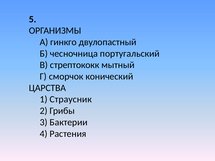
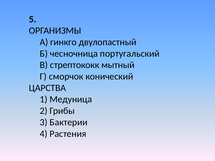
Страусник: Страусник -> Медуница (71, 100)
